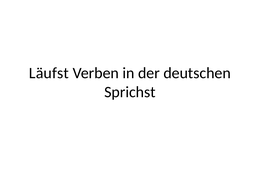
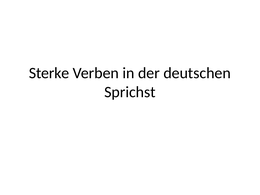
Läufst: Läufst -> Sterke (49, 73)
